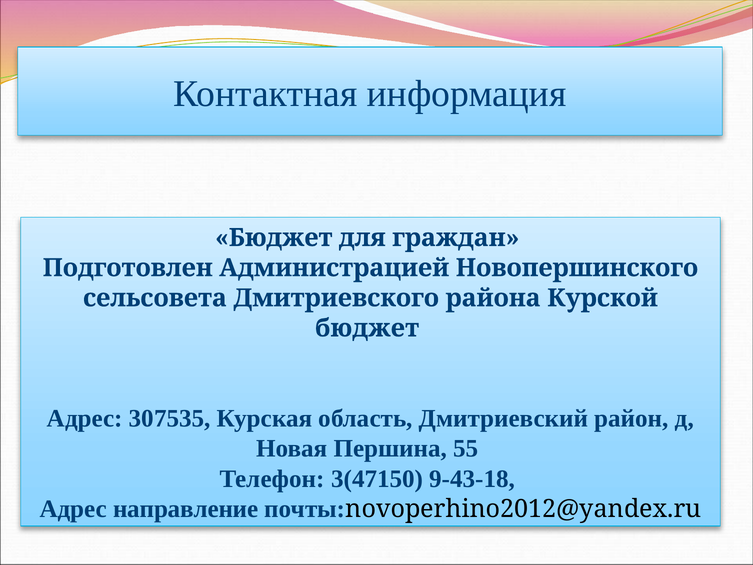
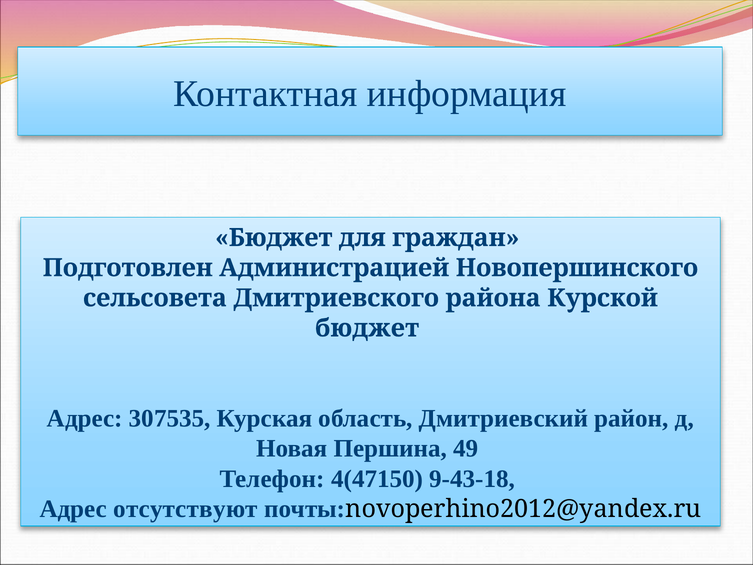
55: 55 -> 49 (466, 448)
3(47150: 3(47150 -> 4(47150 (377, 479)
направление: направление -> отсутствуют (186, 509)
